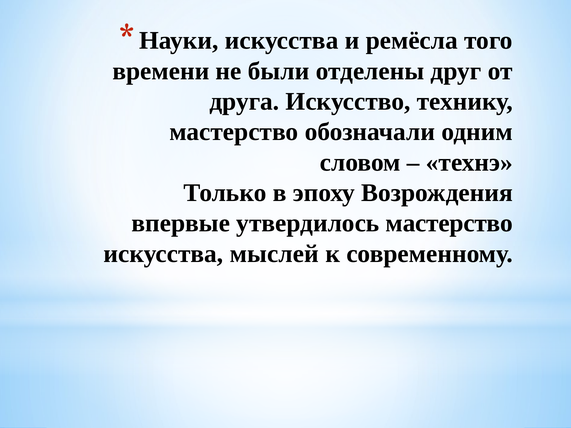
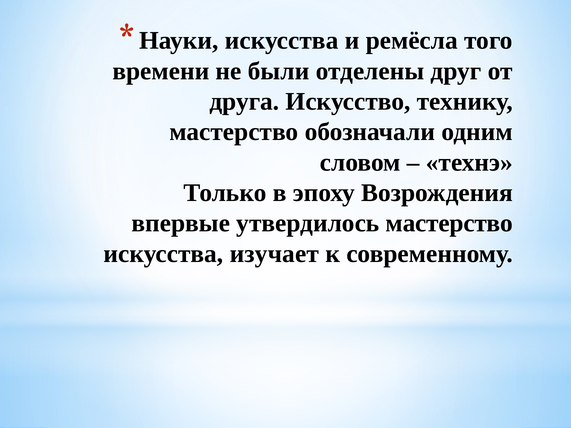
мыслей: мыслей -> изучает (274, 254)
